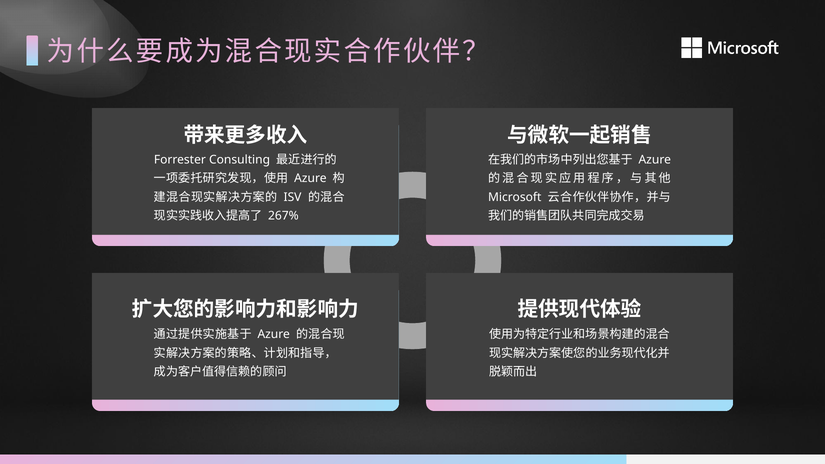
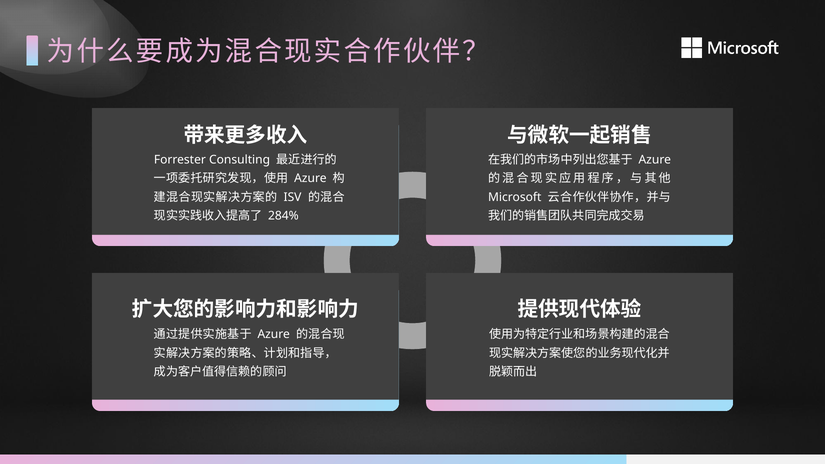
267%: 267% -> 284% (283, 216)
